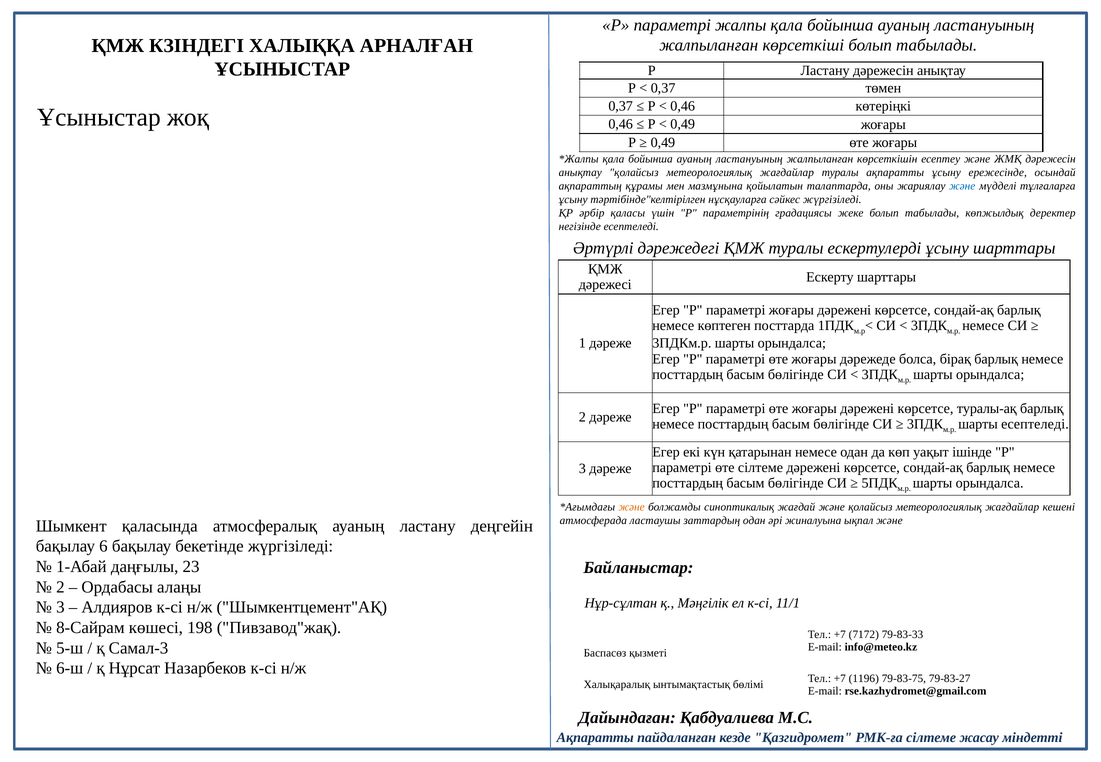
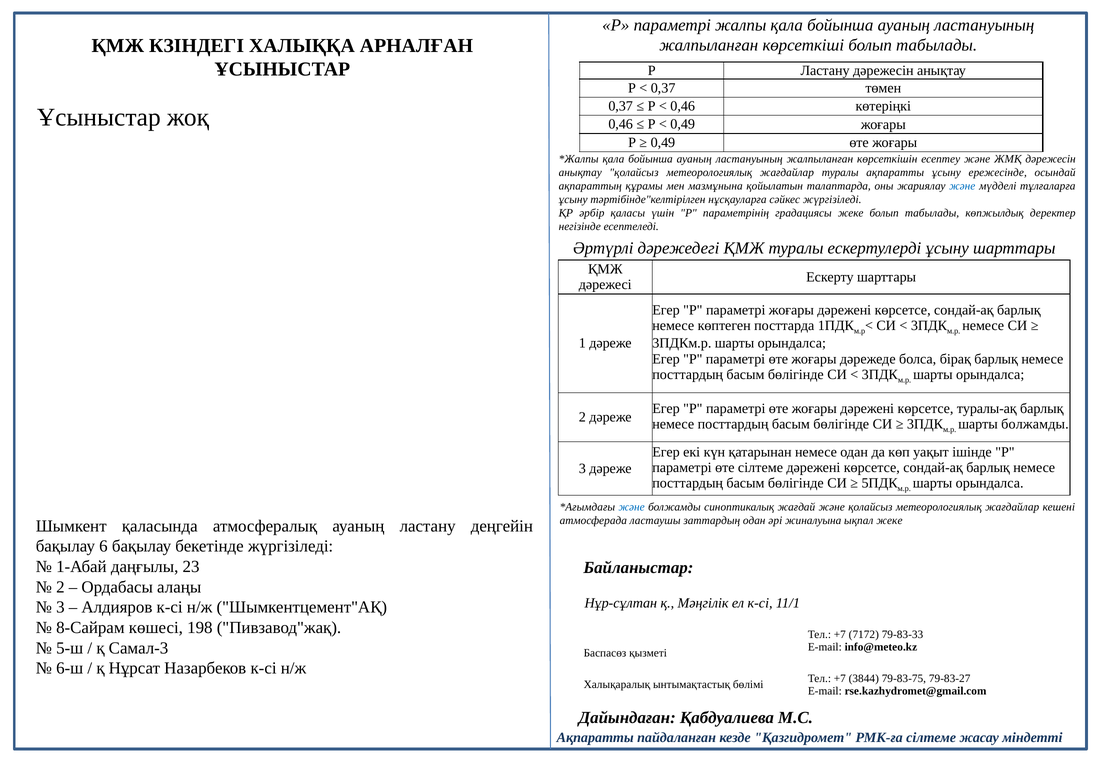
шарты есептеледі: есептеледі -> болжамды (1035, 424)
және colour: orange -> blue (632, 507)
ықпал және: және -> жеке (889, 521)
1196: 1196 -> 3844 (864, 679)
